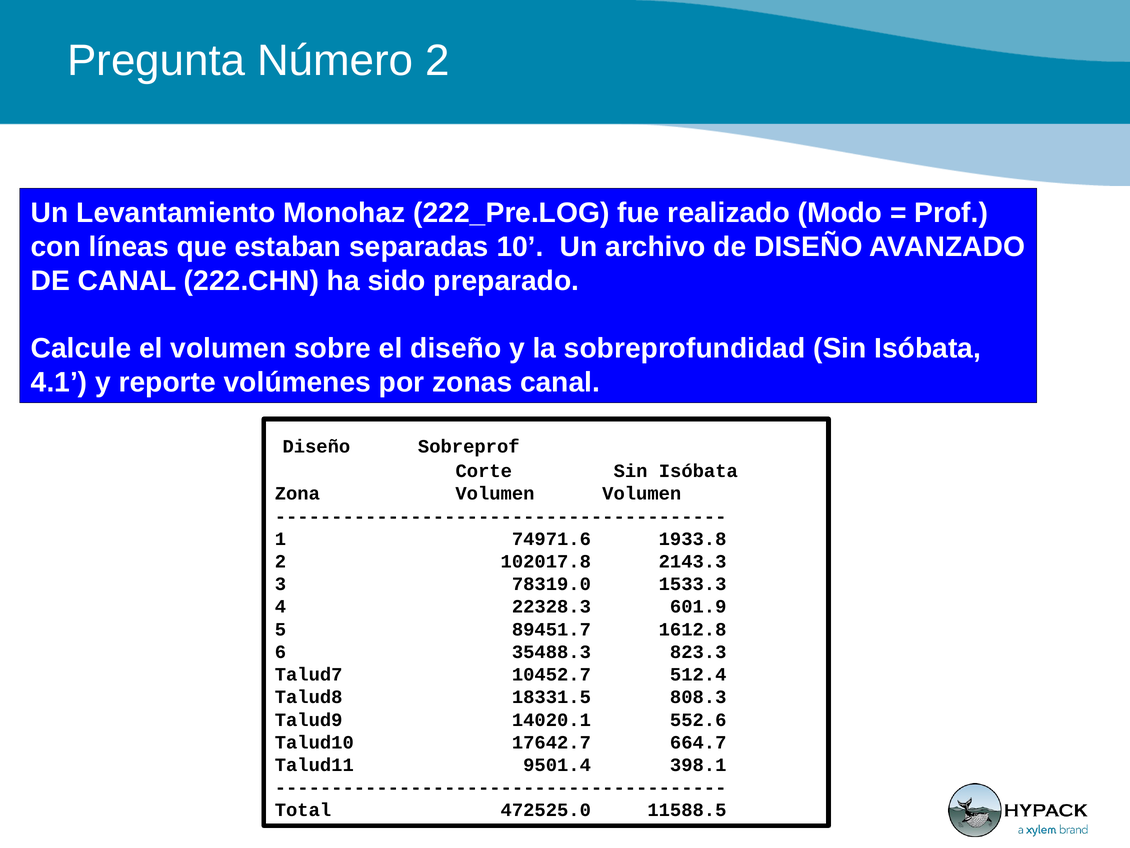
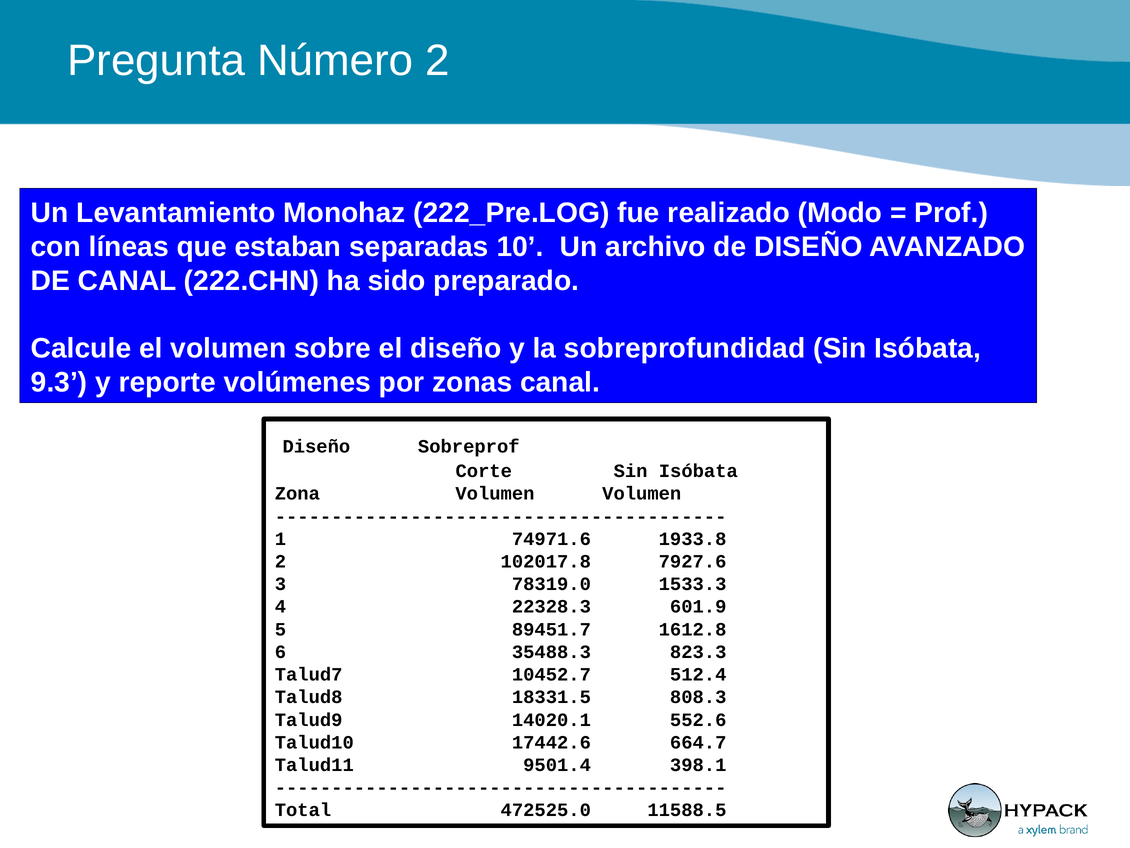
4.1: 4.1 -> 9.3 (59, 382)
2143.3: 2143.3 -> 7927.6 (693, 561)
17642.7: 17642.7 -> 17442.6 (551, 742)
